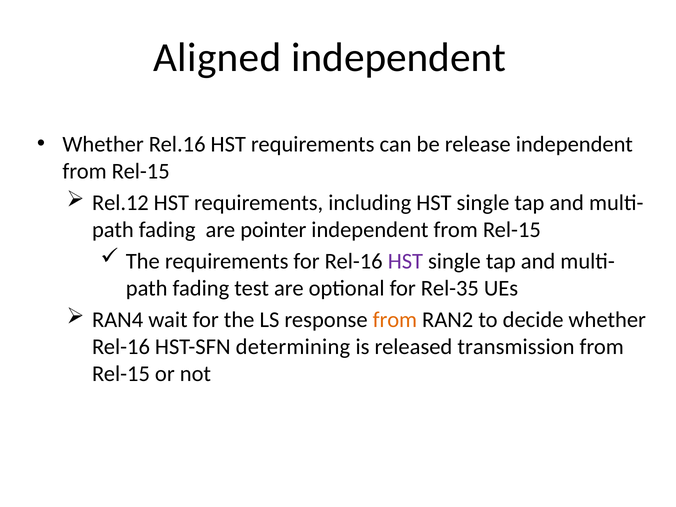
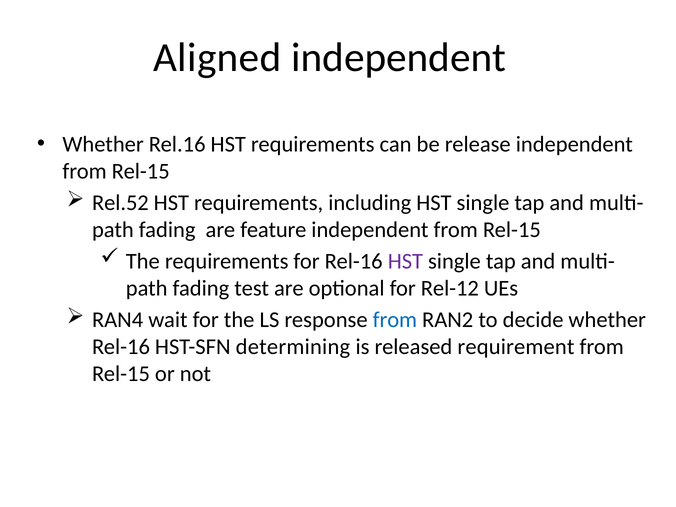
Rel.12: Rel.12 -> Rel.52 (120, 203)
pointer: pointer -> feature (273, 230)
Rel-35: Rel-35 -> Rel-12 (450, 288)
from colour: orange -> blue (395, 320)
transmission: transmission -> requirement (516, 347)
